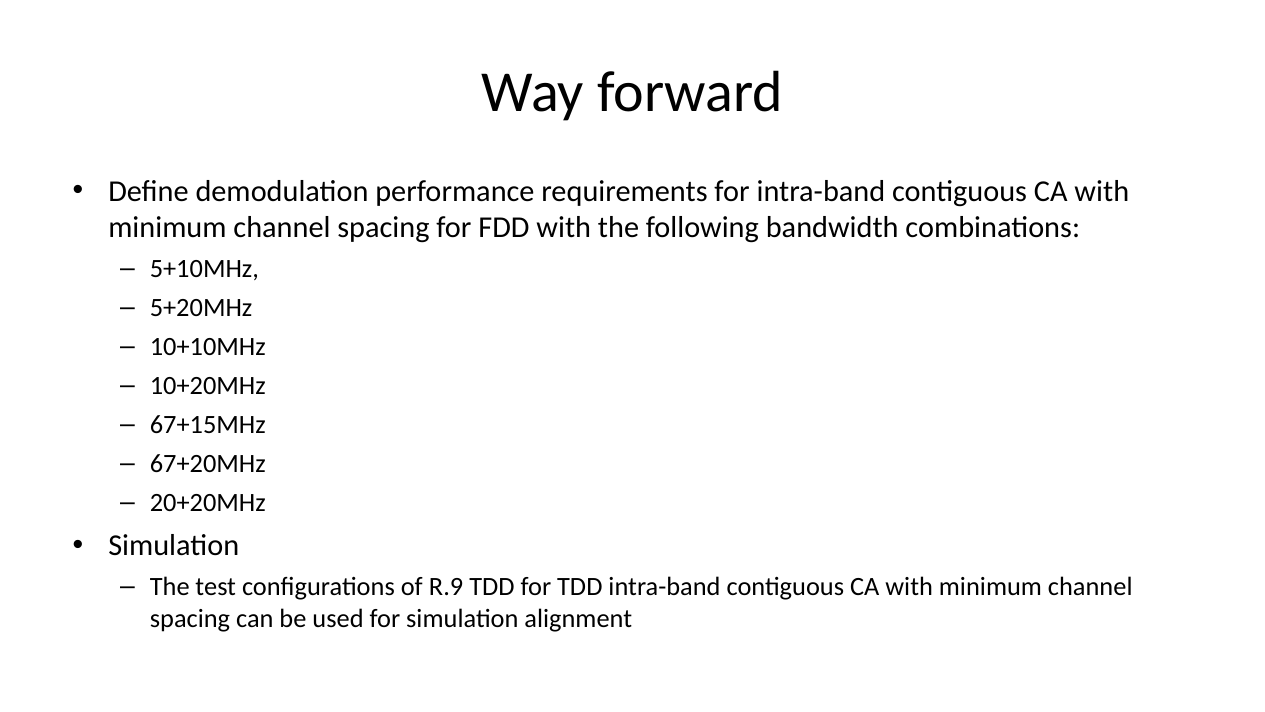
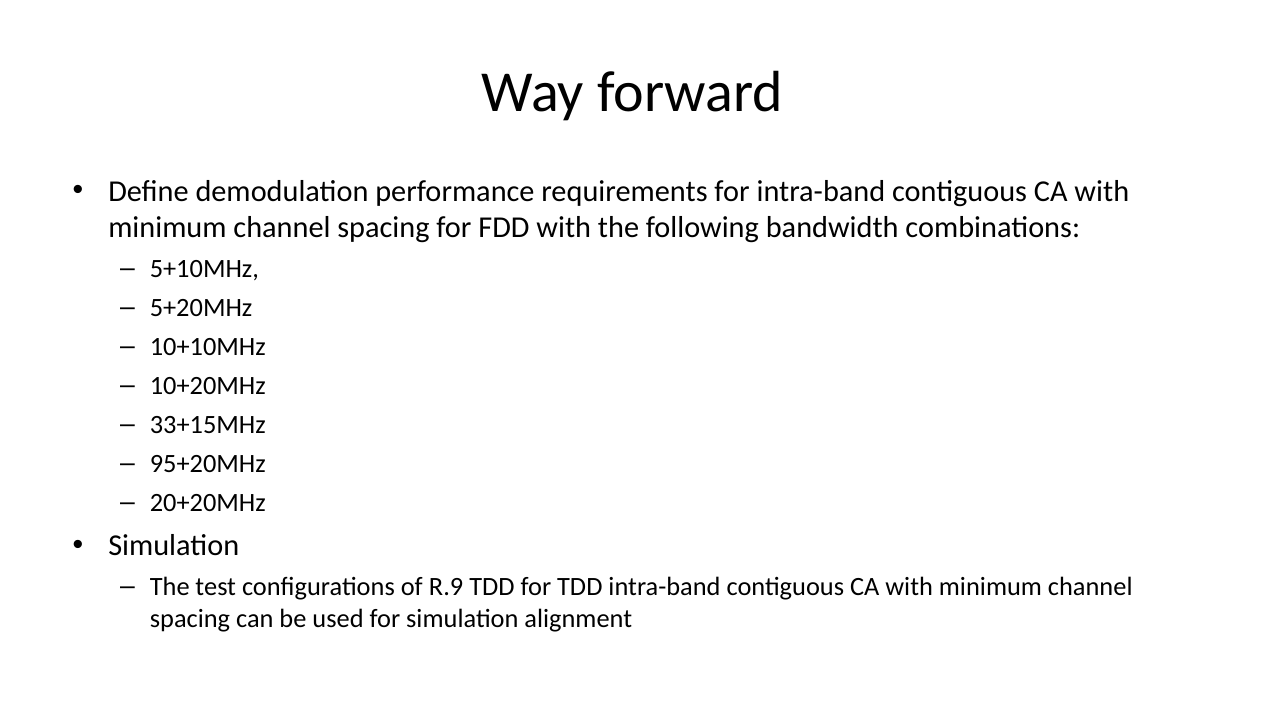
67+15MHz: 67+15MHz -> 33+15MHz (208, 425)
67+20MHz: 67+20MHz -> 95+20MHz (208, 464)
